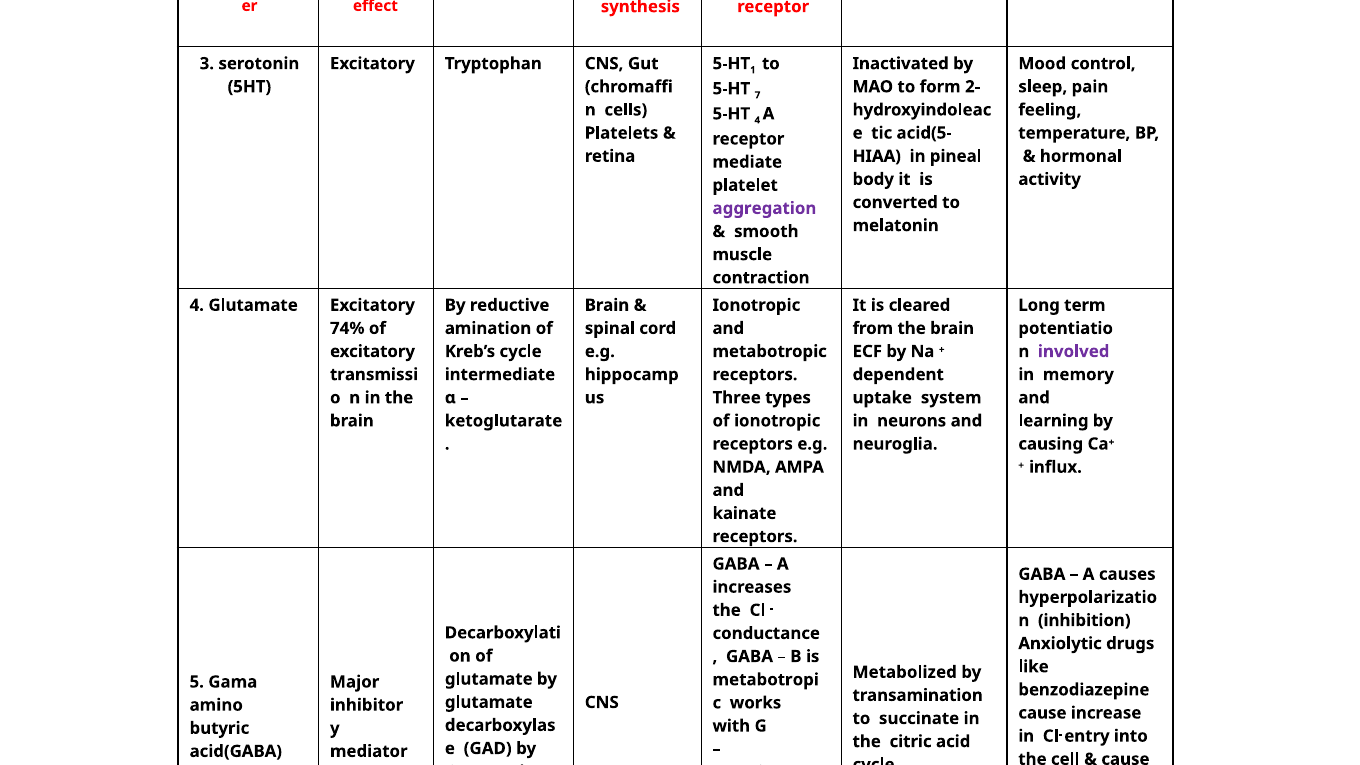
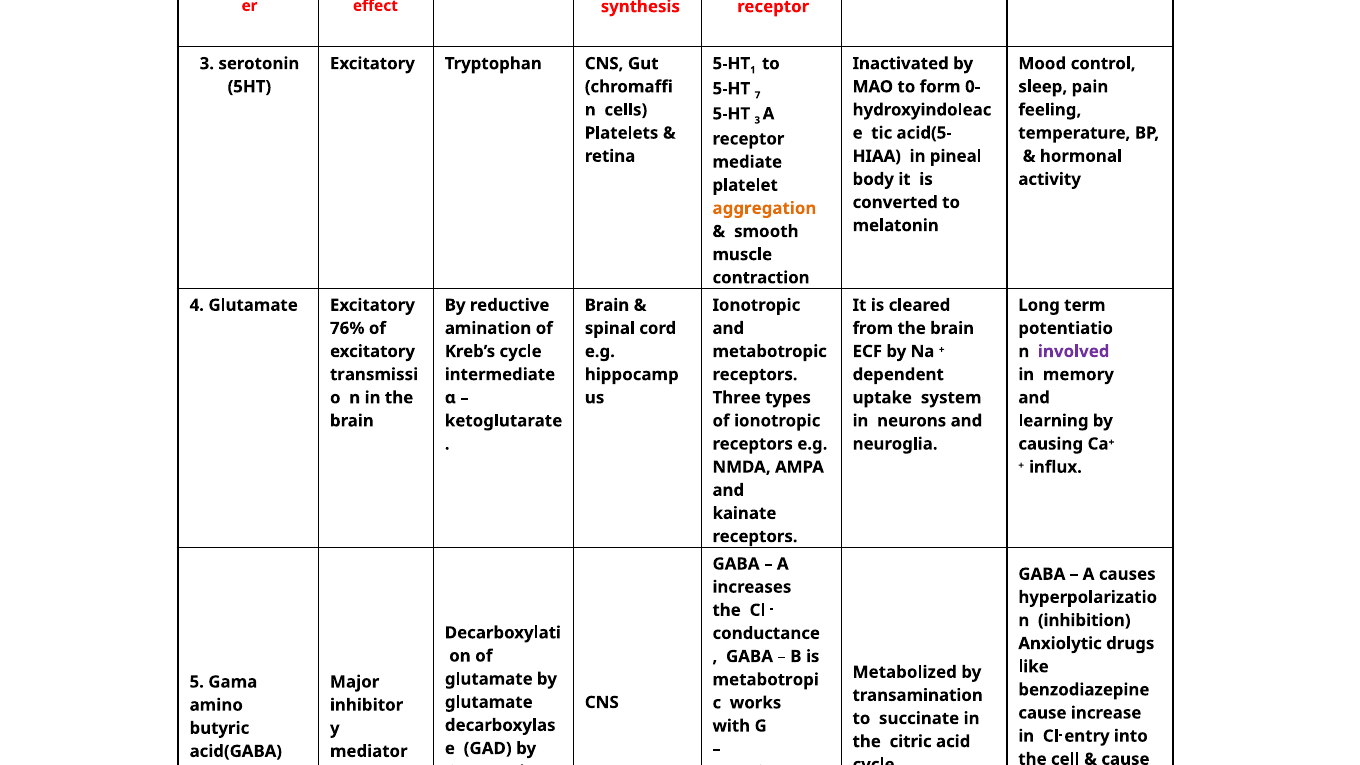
2-: 2- -> 0- (973, 87)
5-HT 4: 4 -> 3 (757, 120)
aggregation colour: purple -> orange (764, 208)
74%: 74% -> 76% (347, 328)
